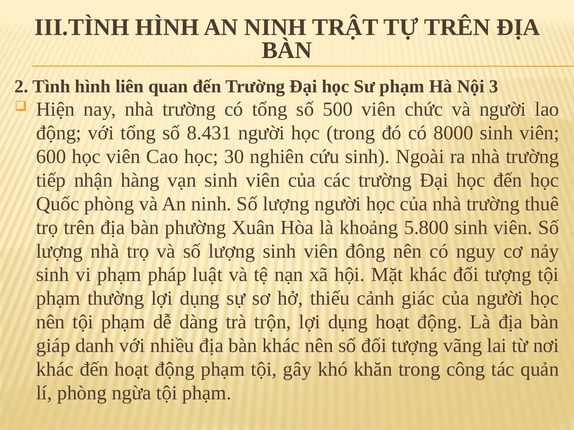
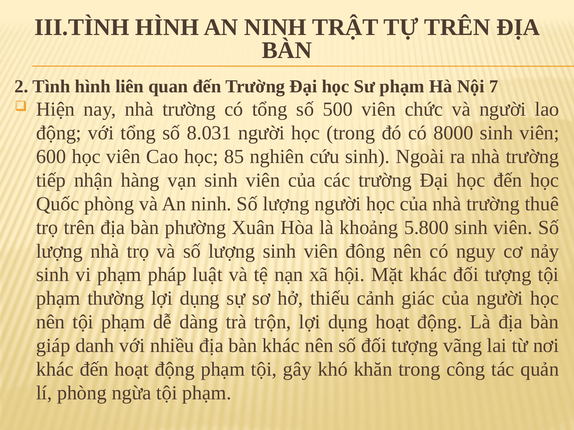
3: 3 -> 7 (494, 87)
8.431: 8.431 -> 8.031 (209, 133)
30: 30 -> 85 (234, 157)
